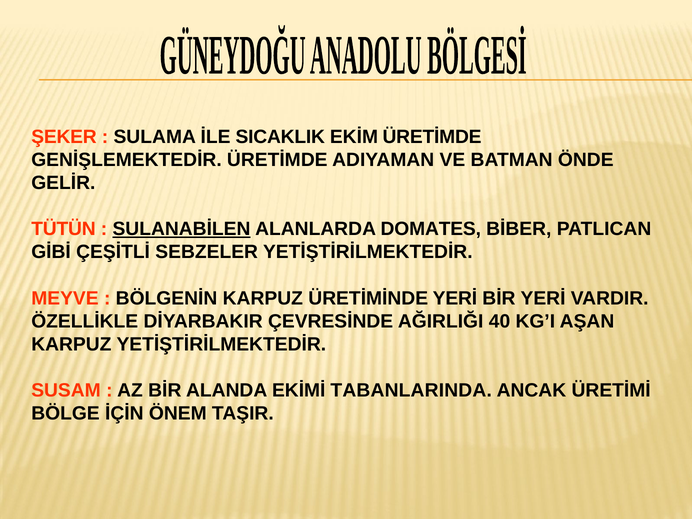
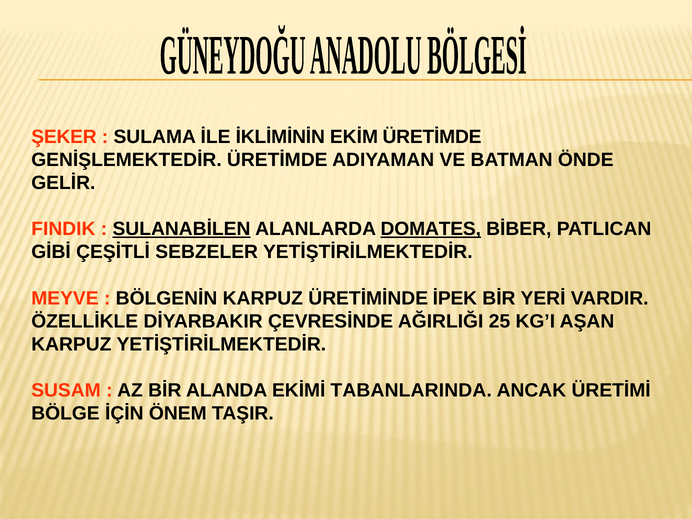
SICAKLIK: SICAKLIK -> İKLİMİNİN (280, 137)
TÜTÜN: TÜTÜN -> FINDIK (63, 229)
DOMATES underline: none -> present (431, 229)
ÜRETİMİNDE YERİ: YERİ -> İPEK (455, 298)
40: 40 -> 25 (500, 321)
